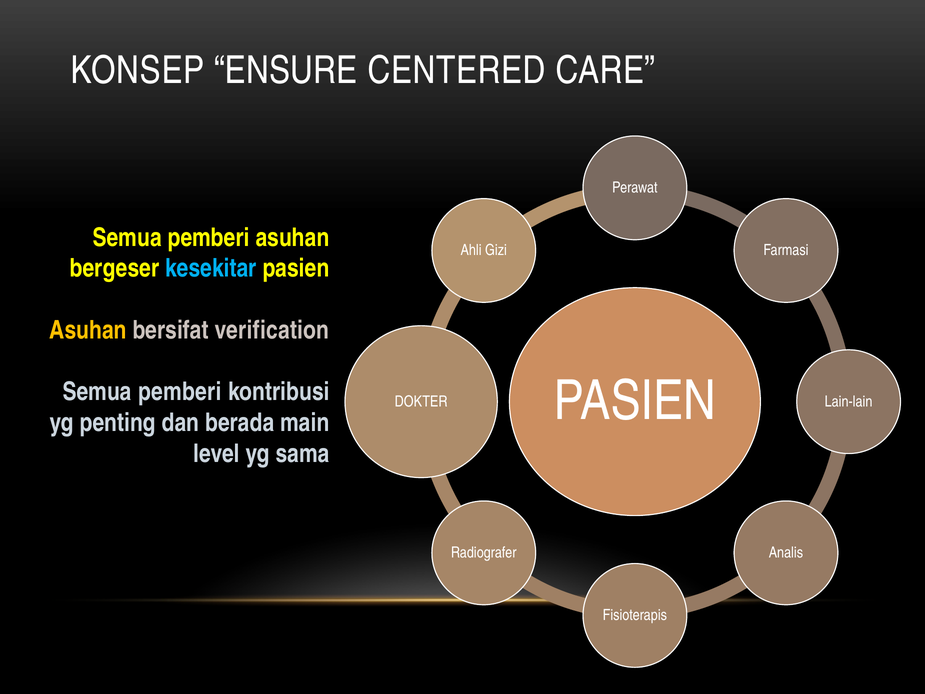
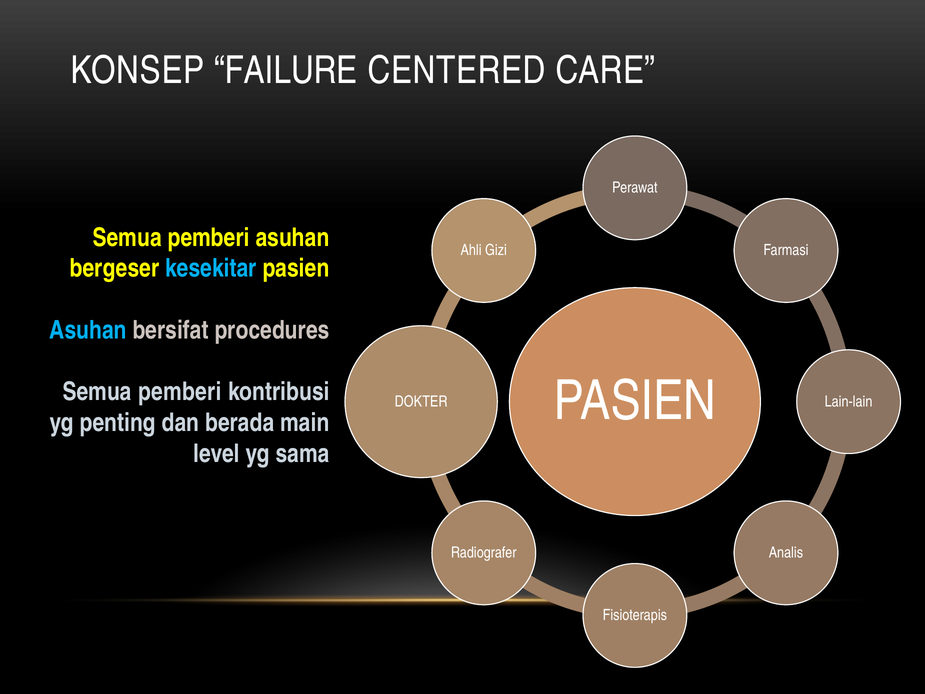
ENSURE: ENSURE -> FAILURE (286, 71)
Asuhan colour: yellow -> light blue (88, 330)
verification: verification -> procedures (272, 330)
